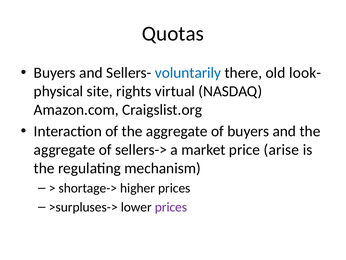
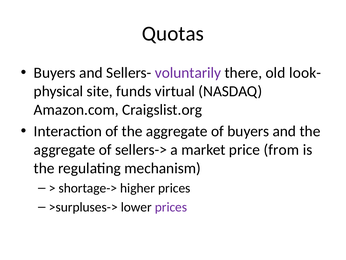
voluntarily colour: blue -> purple (188, 73)
rights: rights -> funds (134, 91)
arise: arise -> from (281, 149)
